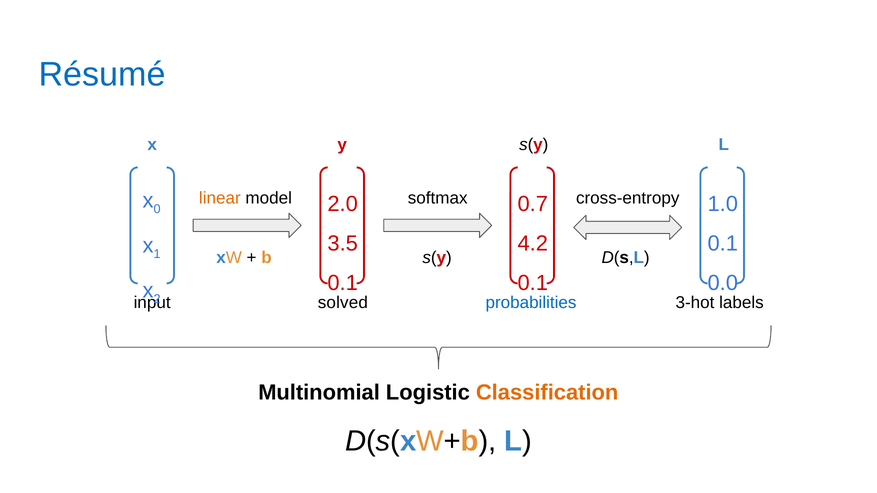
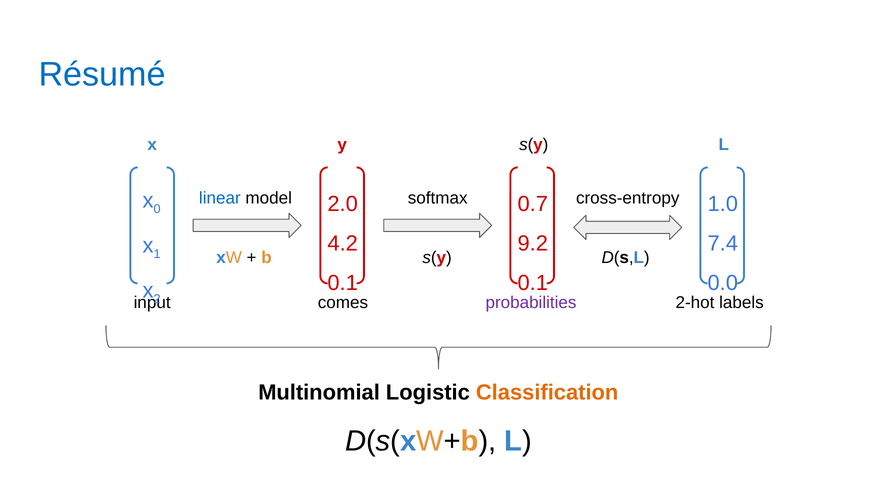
linear colour: orange -> blue (220, 198)
3.5: 3.5 -> 4.2 (343, 244)
4.2: 4.2 -> 9.2 (533, 244)
0.1: 0.1 -> 7.4 (723, 244)
solved: solved -> comes (343, 303)
probabilities colour: blue -> purple (531, 303)
3-hot: 3-hot -> 2-hot (695, 303)
